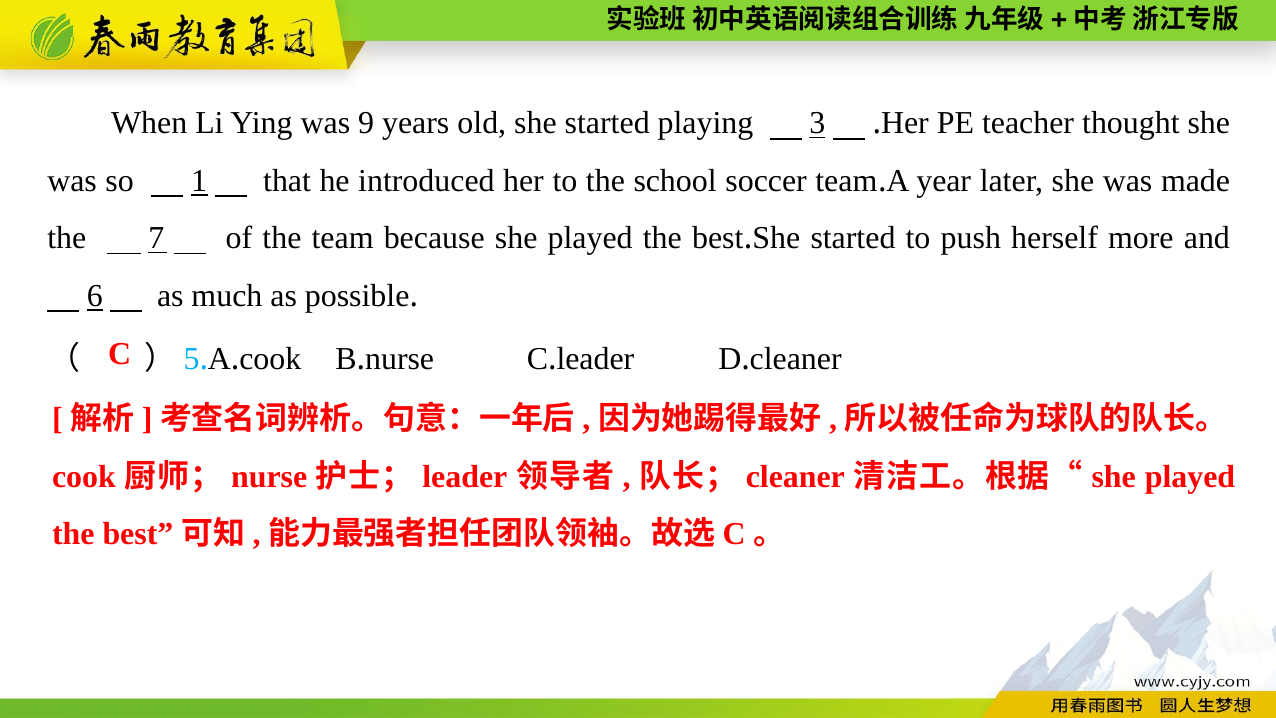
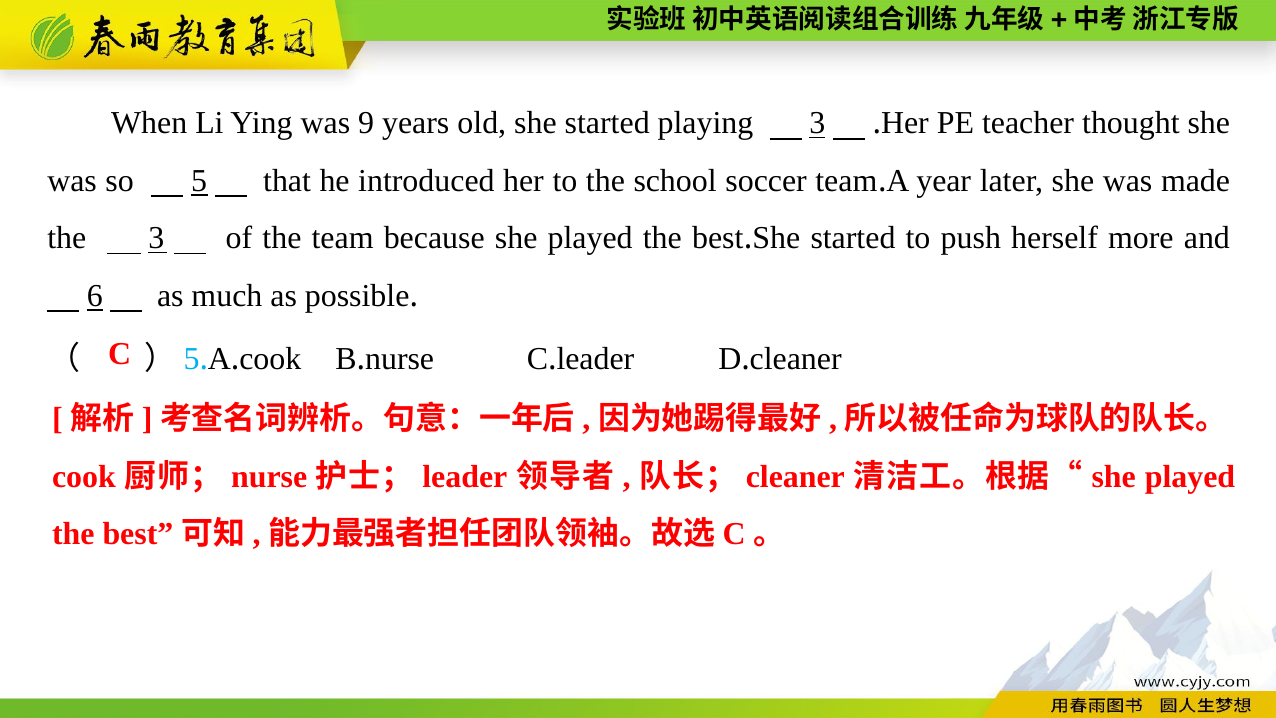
1: 1 -> 5 (199, 181)
the 7: 7 -> 3 (156, 238)
